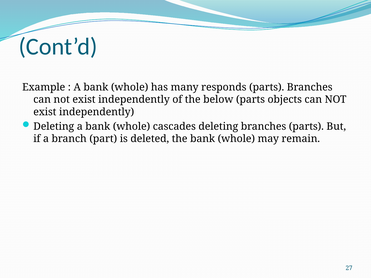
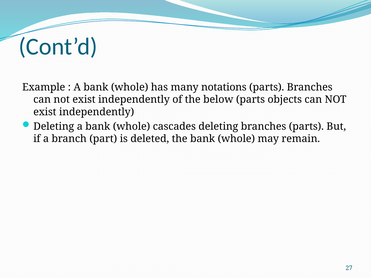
responds: responds -> notations (224, 87)
